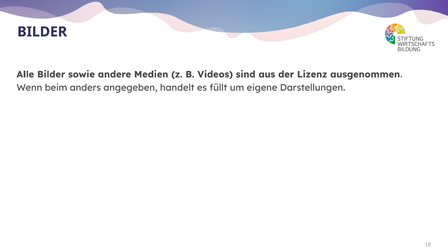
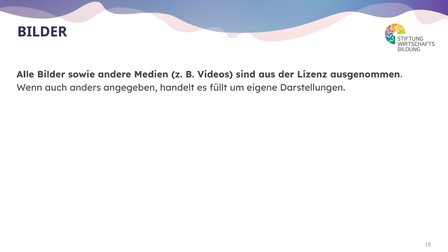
beim: beim -> auch (56, 88)
